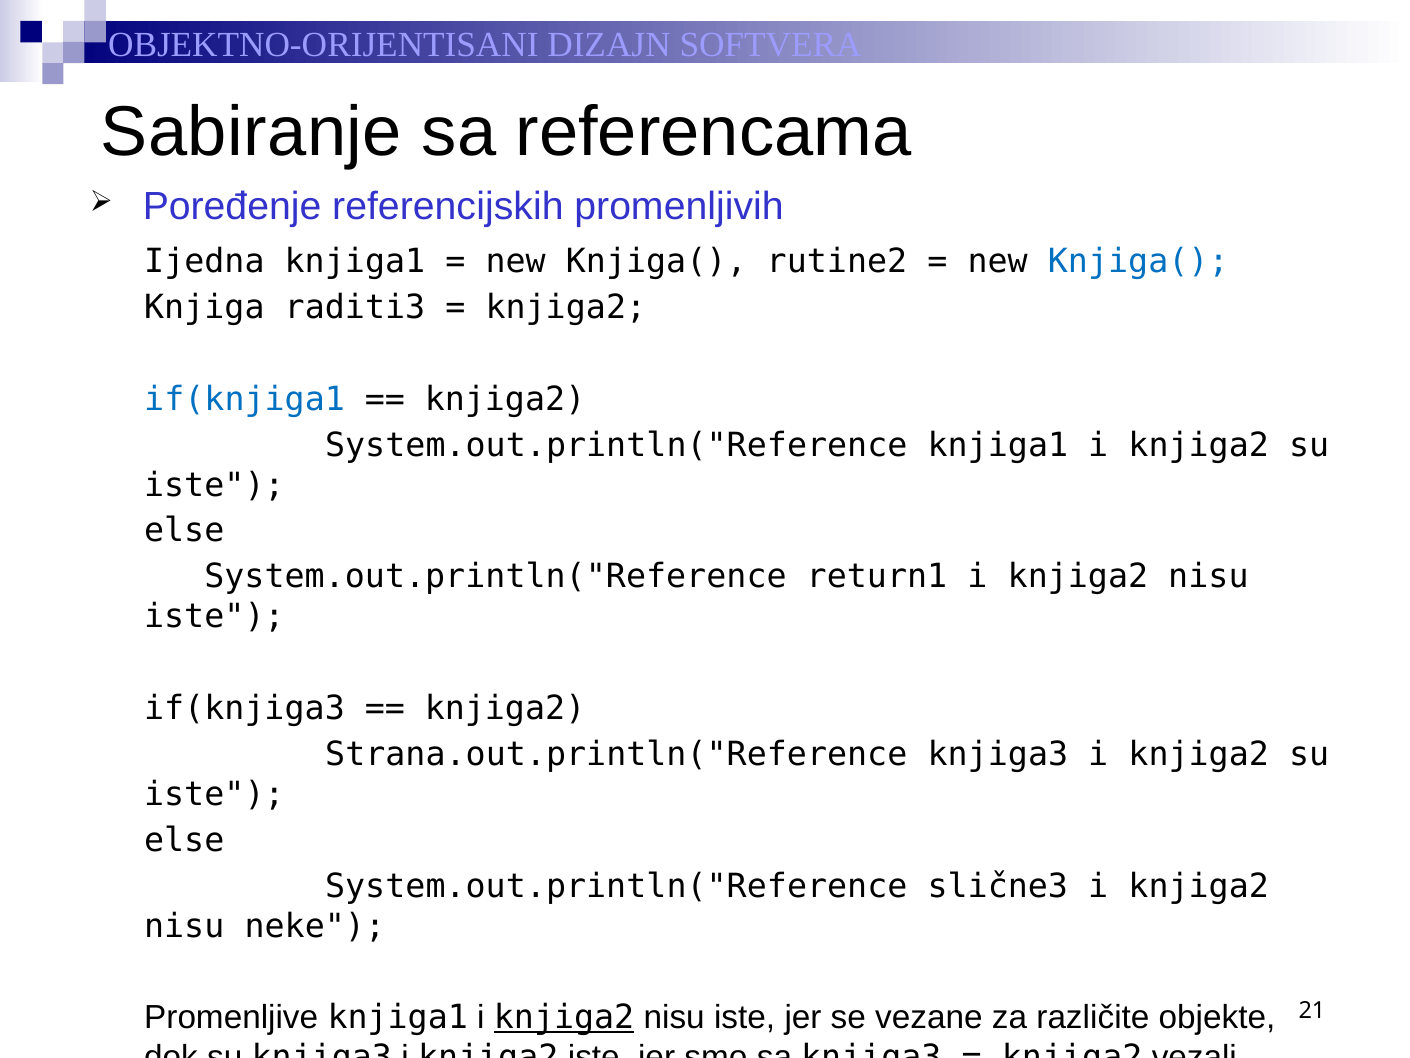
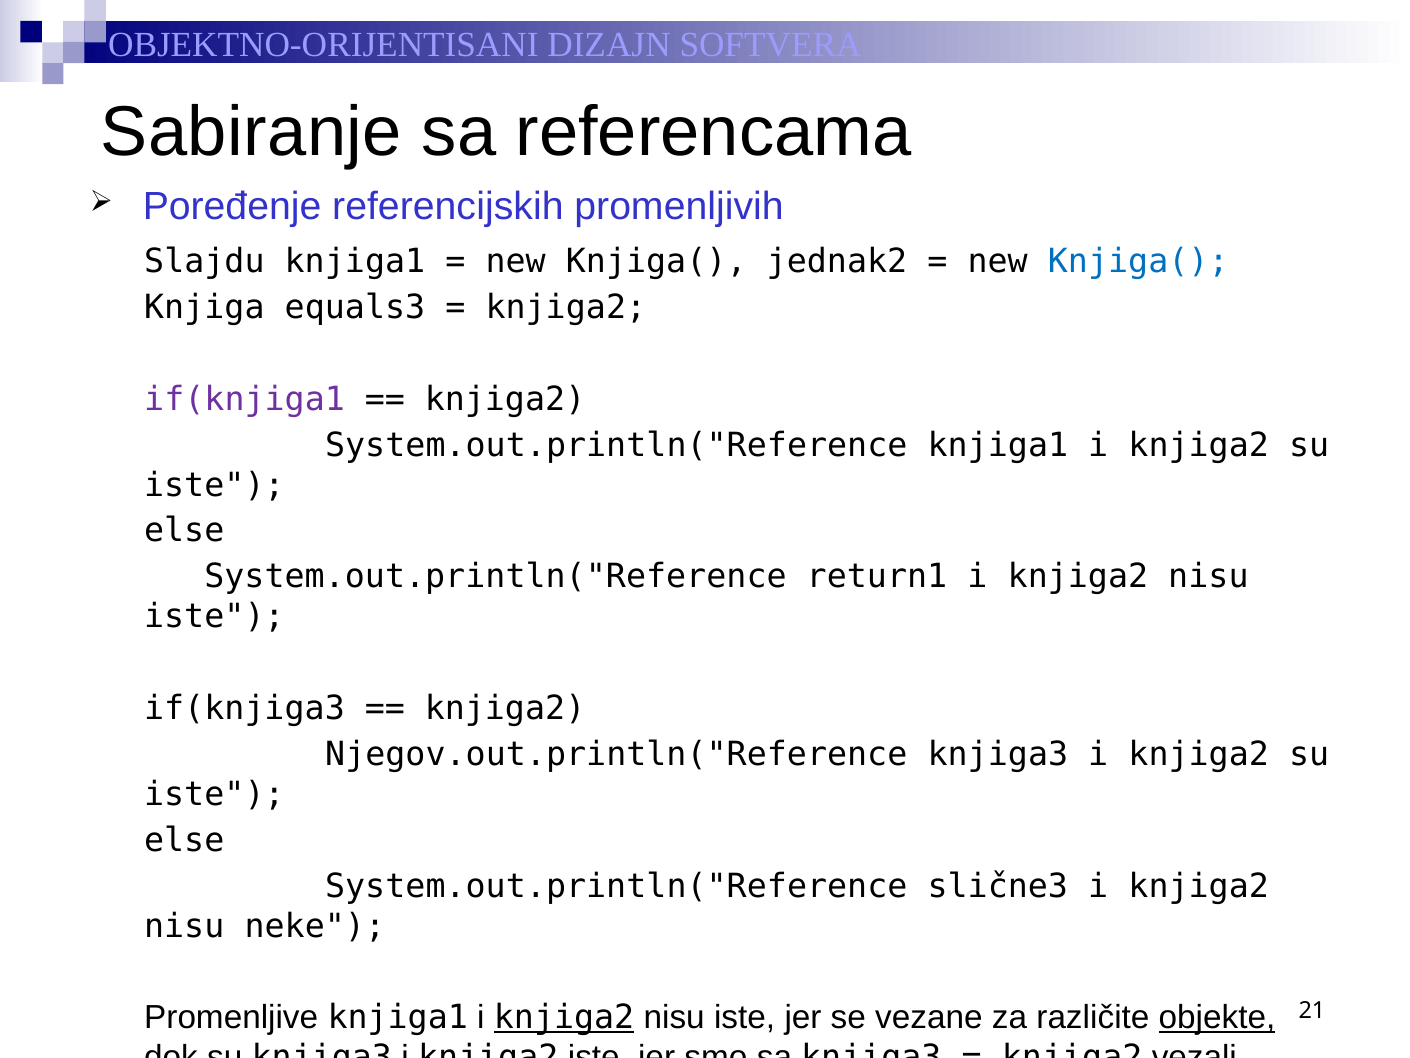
Ijedna: Ijedna -> Slajdu (204, 262)
rutine2: rutine2 -> jednak2 (837, 262)
raditi3: raditi3 -> equals3 (355, 307)
if(knjiga1 colour: blue -> purple (245, 399)
Strana.out.println("Reference: Strana.out.println("Reference -> Njegov.out.println("Reference (616, 754)
objekte underline: none -> present (1217, 1017)
